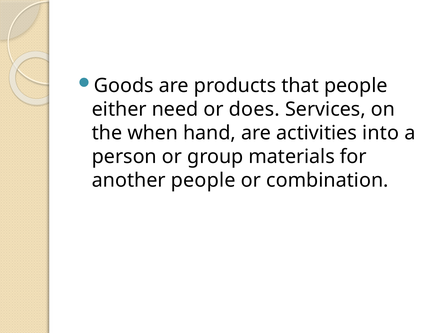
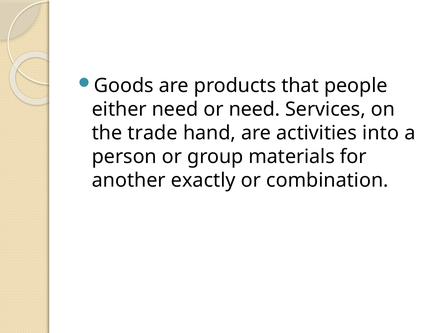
or does: does -> need (254, 109)
when: when -> trade (153, 133)
another people: people -> exactly (203, 180)
